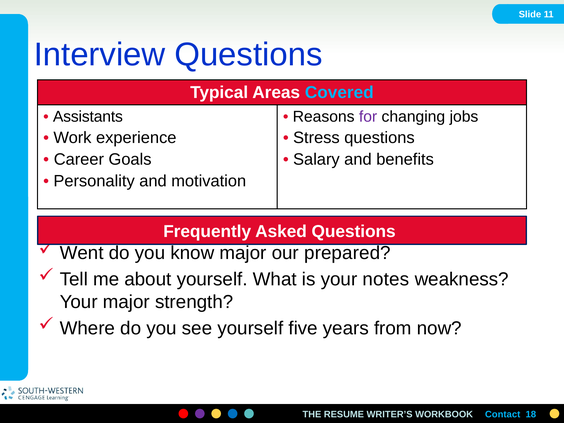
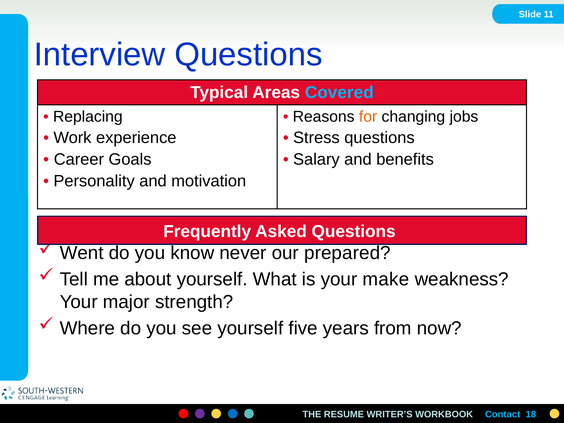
Assistants: Assistants -> Replacing (88, 117)
for colour: purple -> orange (368, 117)
know major: major -> never (243, 253)
notes: notes -> make (386, 279)
